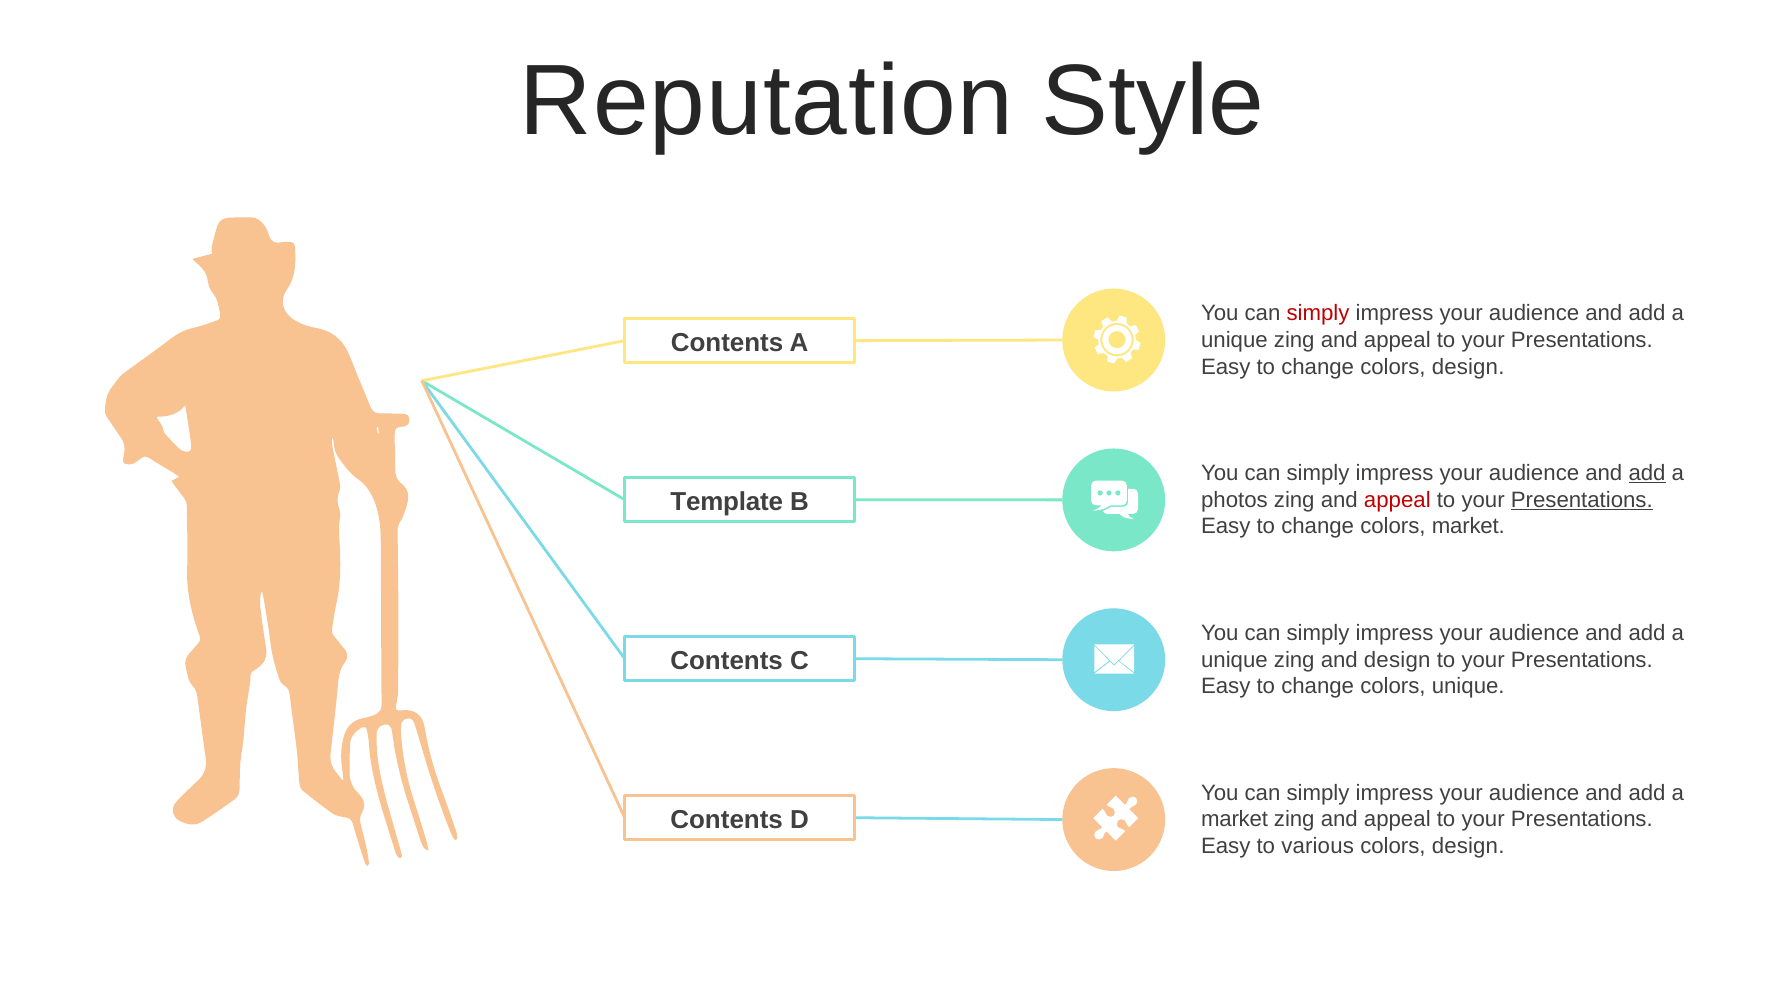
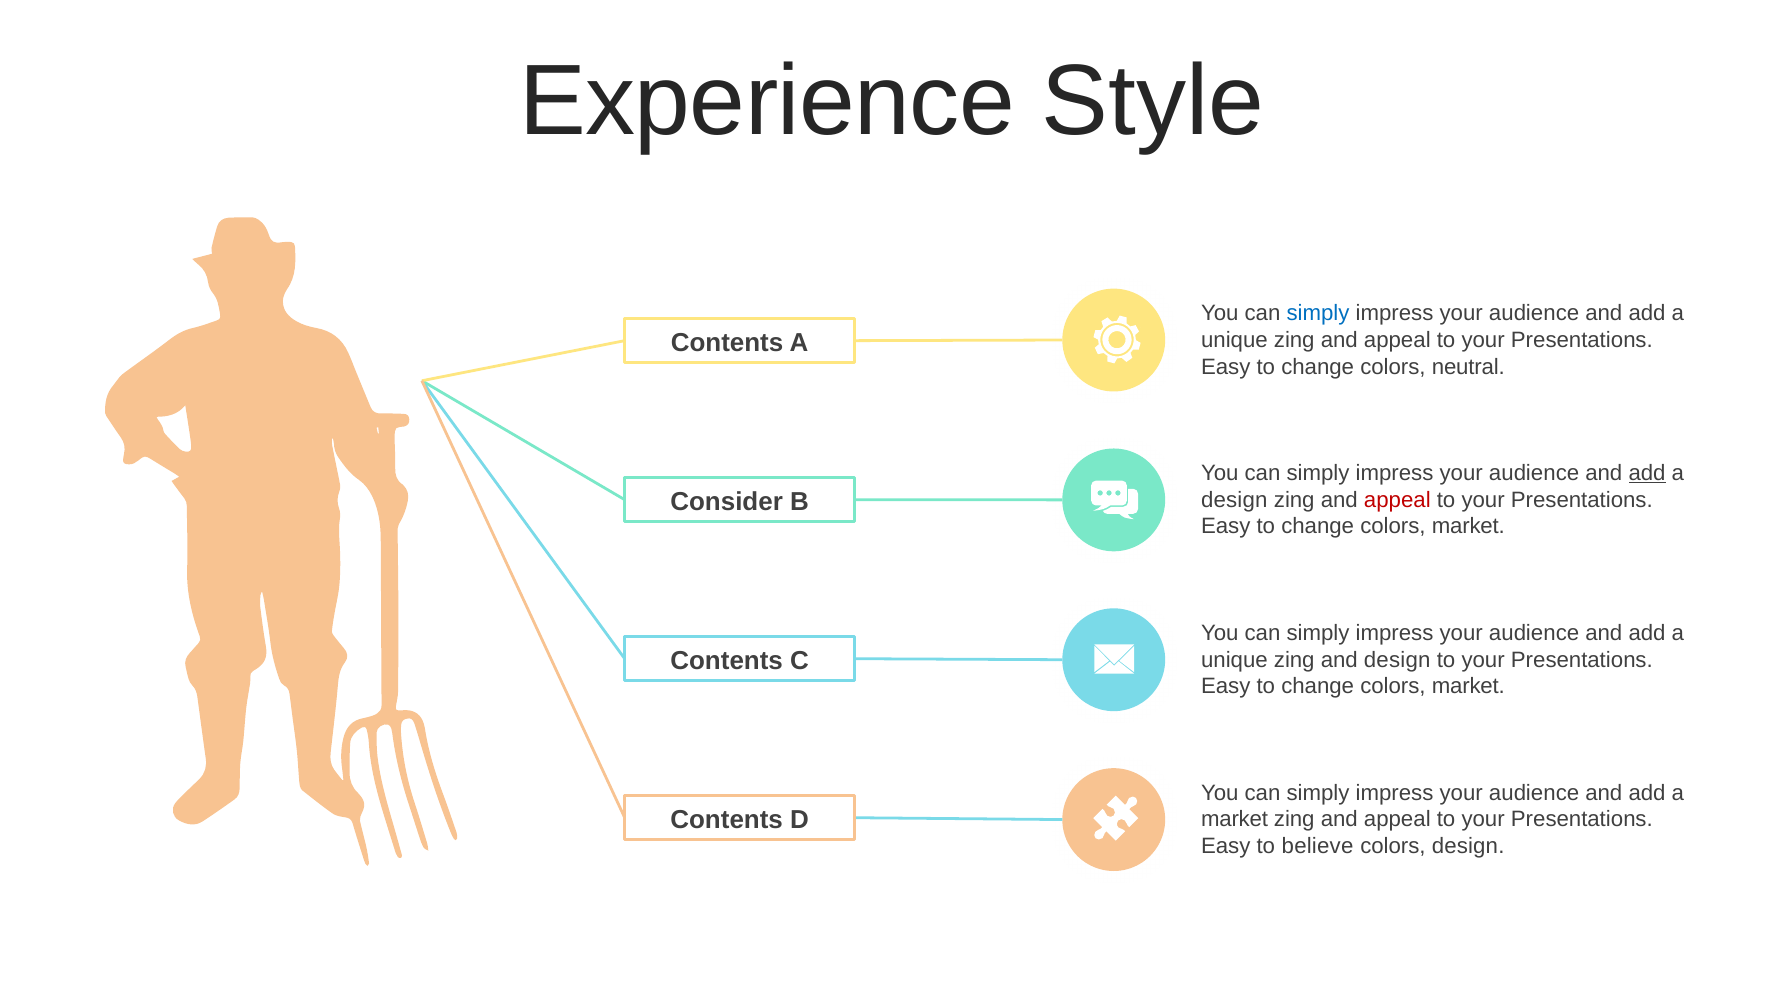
Reputation: Reputation -> Experience (767, 102)
simply colour: red -> blue (1318, 313)
change colors design: design -> neutral (1468, 367)
Template: Template -> Consider (727, 502)
photos: photos -> design (1234, 500)
Presentations underline: present -> none (1582, 500)
unique: unique -> market (1468, 687)
various: various -> believe (1318, 846)
